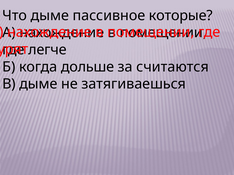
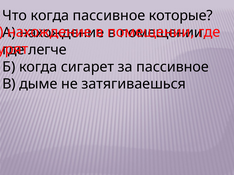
Что дыме: дыме -> когда (50, 16)
дольше: дольше -> сигарет (87, 67)
за считаются: считаются -> пассивное (173, 67)
